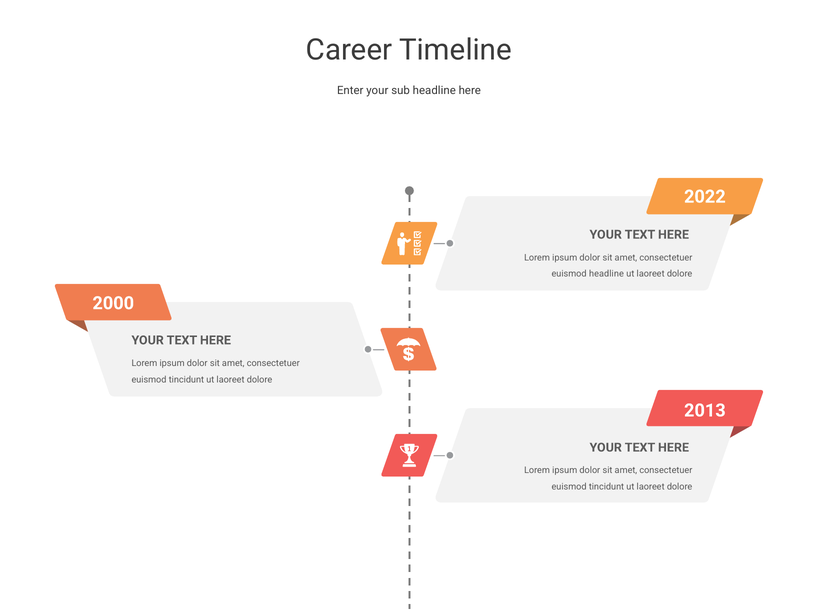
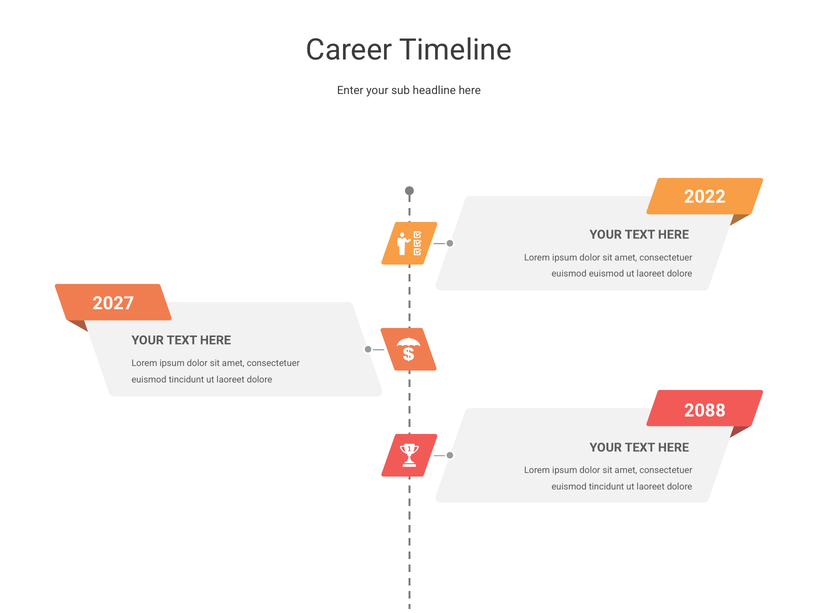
euismod headline: headline -> euismod (606, 274)
2000: 2000 -> 2027 (113, 303)
2013: 2013 -> 2088 (705, 411)
